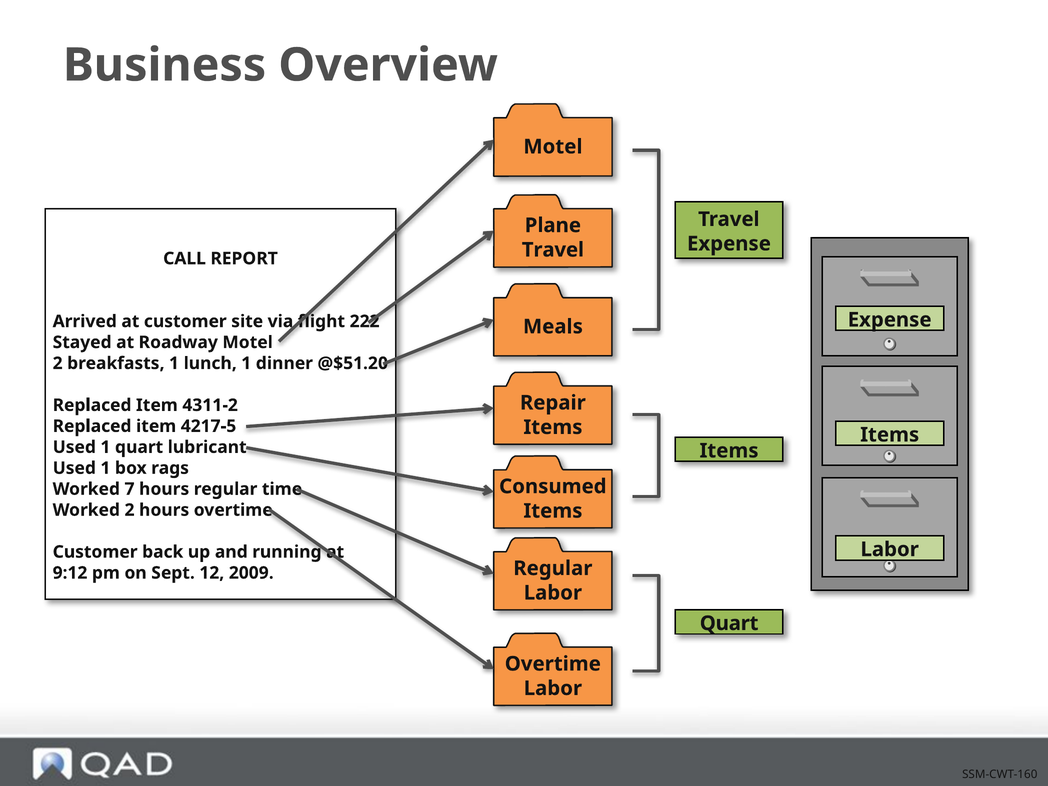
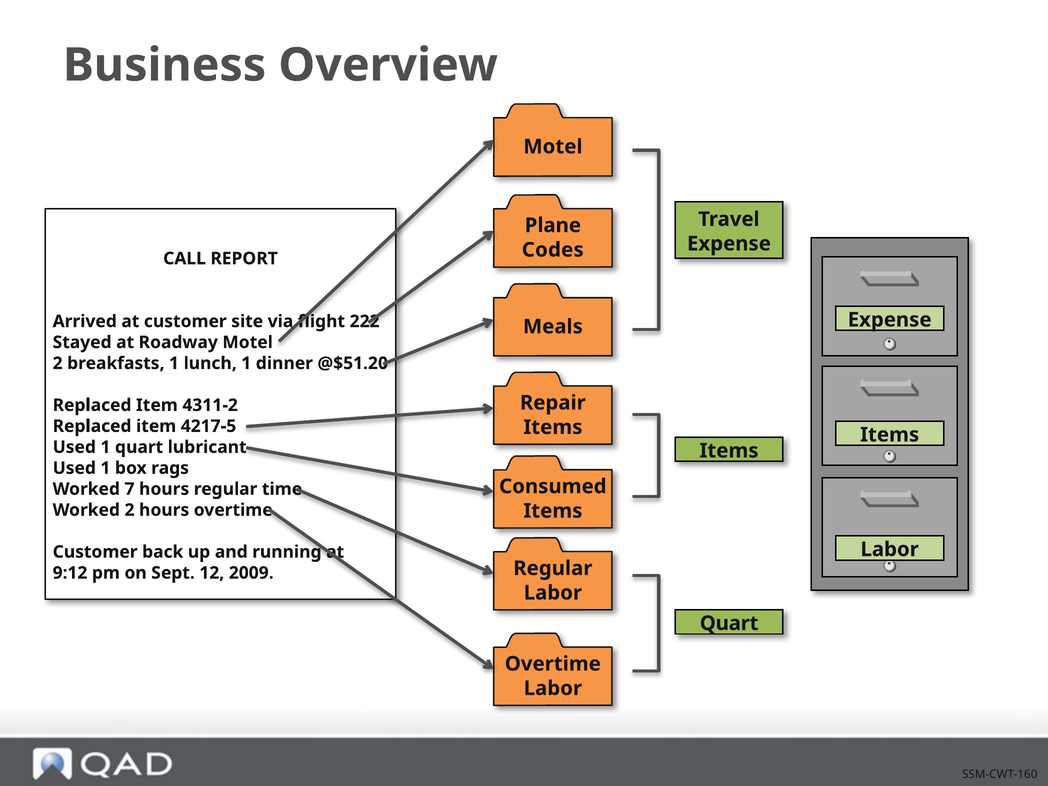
Travel: Travel -> Codes (553, 250)
